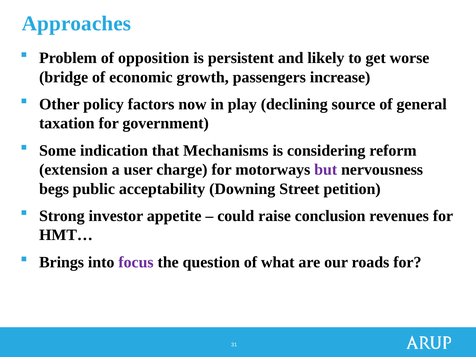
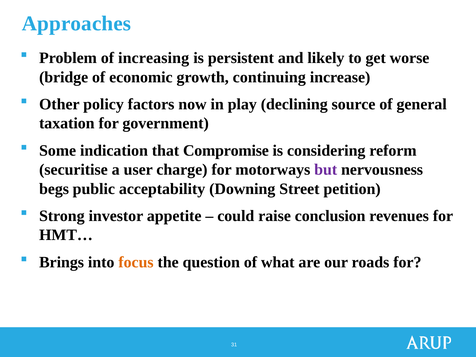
opposition: opposition -> increasing (154, 58)
passengers: passengers -> continuing (269, 77)
Mechanisms: Mechanisms -> Compromise (226, 150)
extension: extension -> securitise (73, 170)
focus colour: purple -> orange (136, 262)
